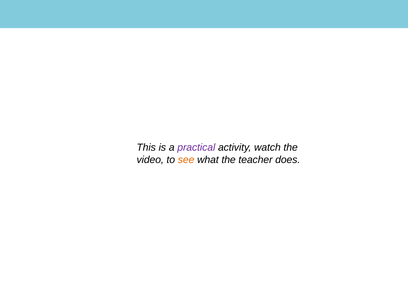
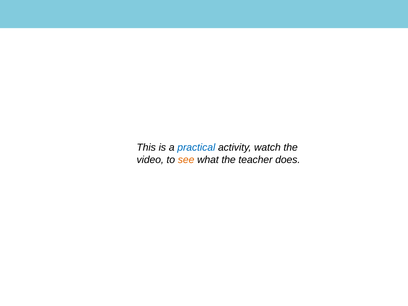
practical colour: purple -> blue (196, 148)
